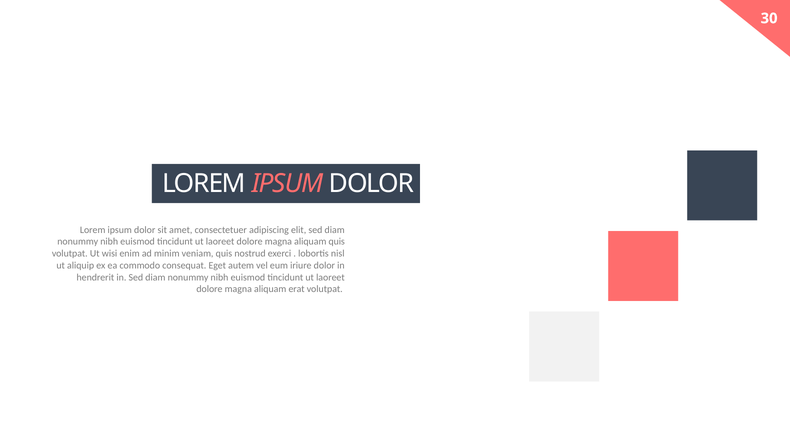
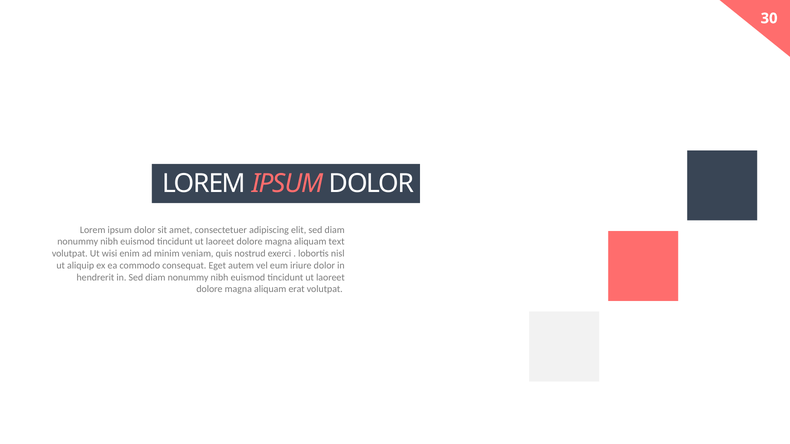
aliquam quis: quis -> text (337, 242)
